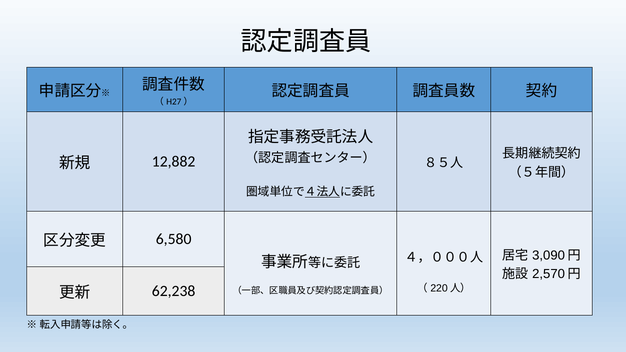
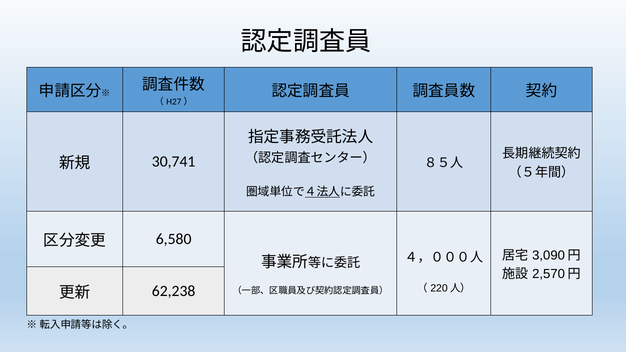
12,882: 12,882 -> 30,741 (174, 162)
